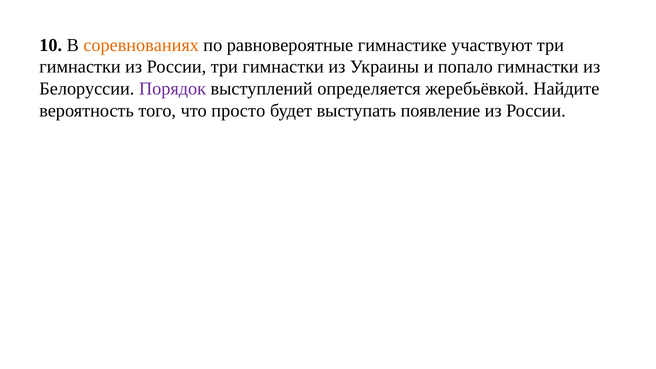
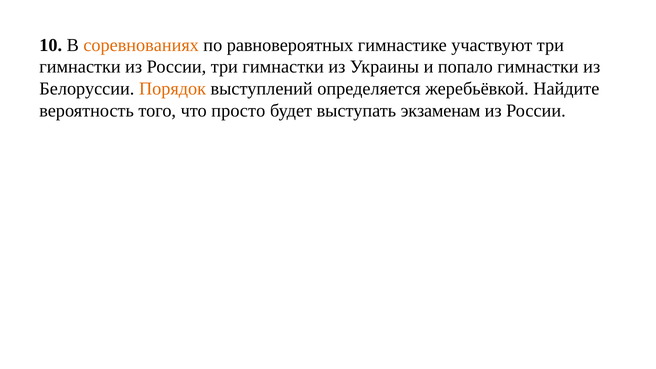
равновероятные: равновероятные -> равновероятных (290, 45)
Порядок colour: purple -> orange (173, 89)
появление: появление -> экзаменам (440, 111)
